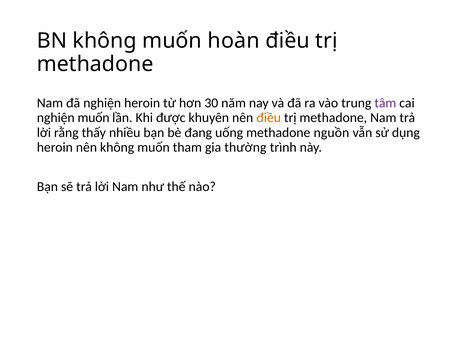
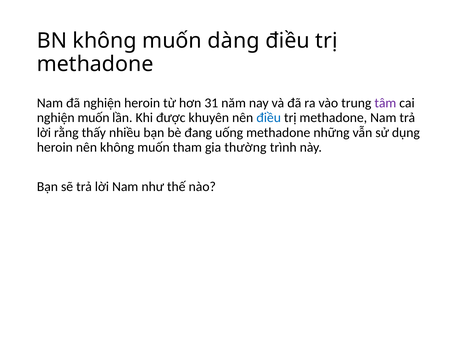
hoàn: hoàn -> dàng (234, 41)
30: 30 -> 31 (211, 103)
điều colour: orange -> blue (269, 118)
nguồn: nguồn -> những (332, 133)
